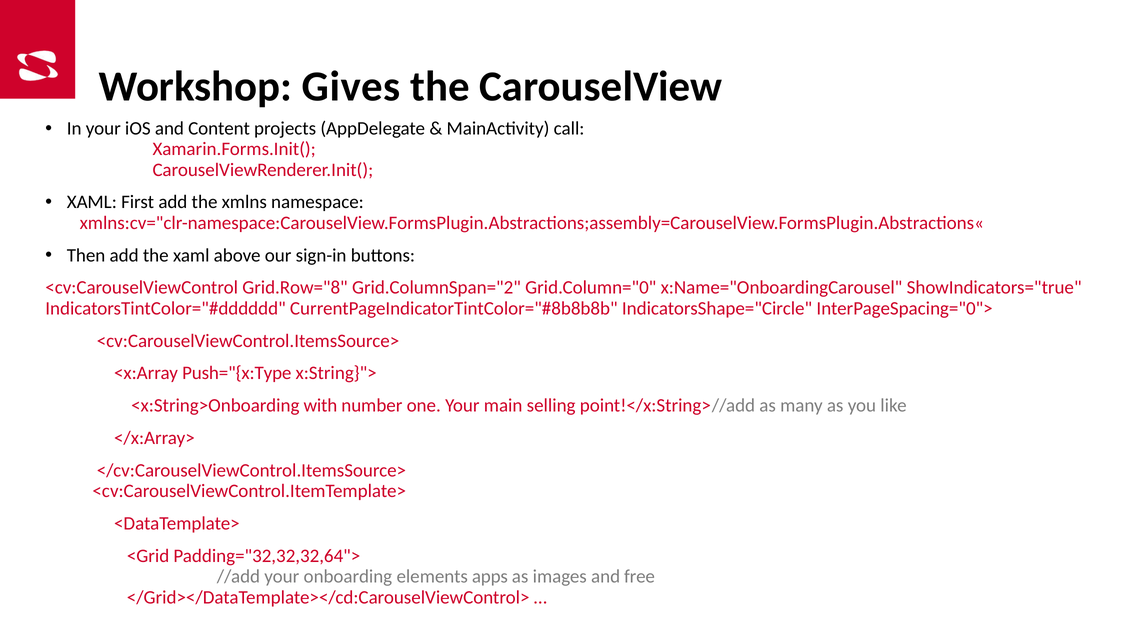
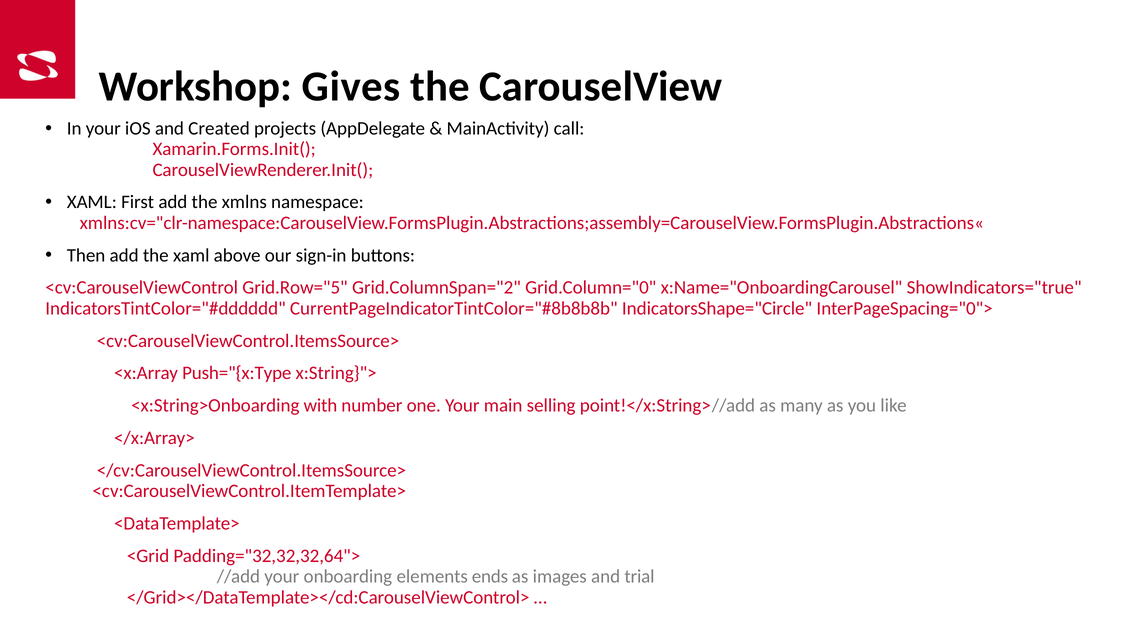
Content: Content -> Created (219, 129)
Grid.Row="8: Grid.Row="8 -> Grid.Row="5 (295, 288)
apps: apps -> ends (490, 577)
free: free -> trial (639, 577)
